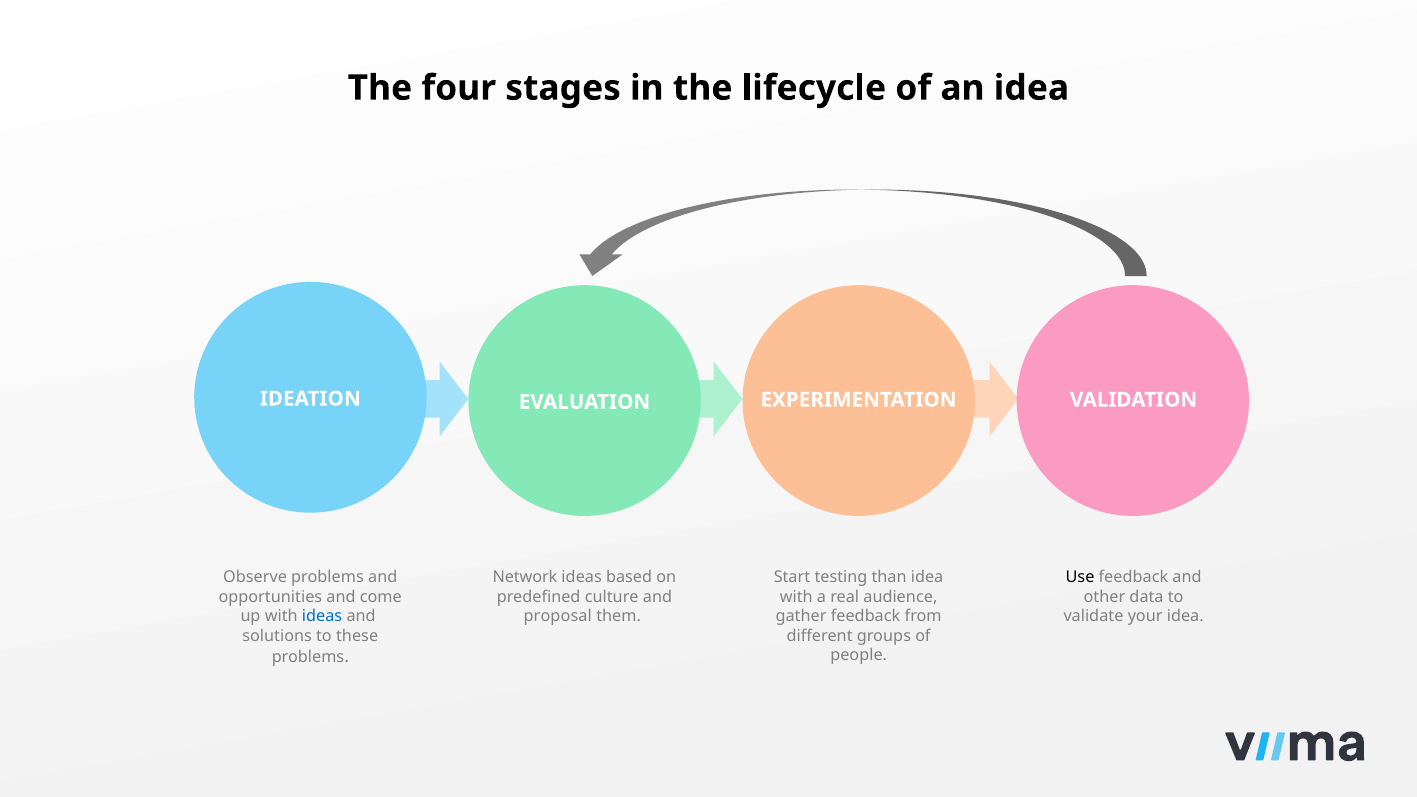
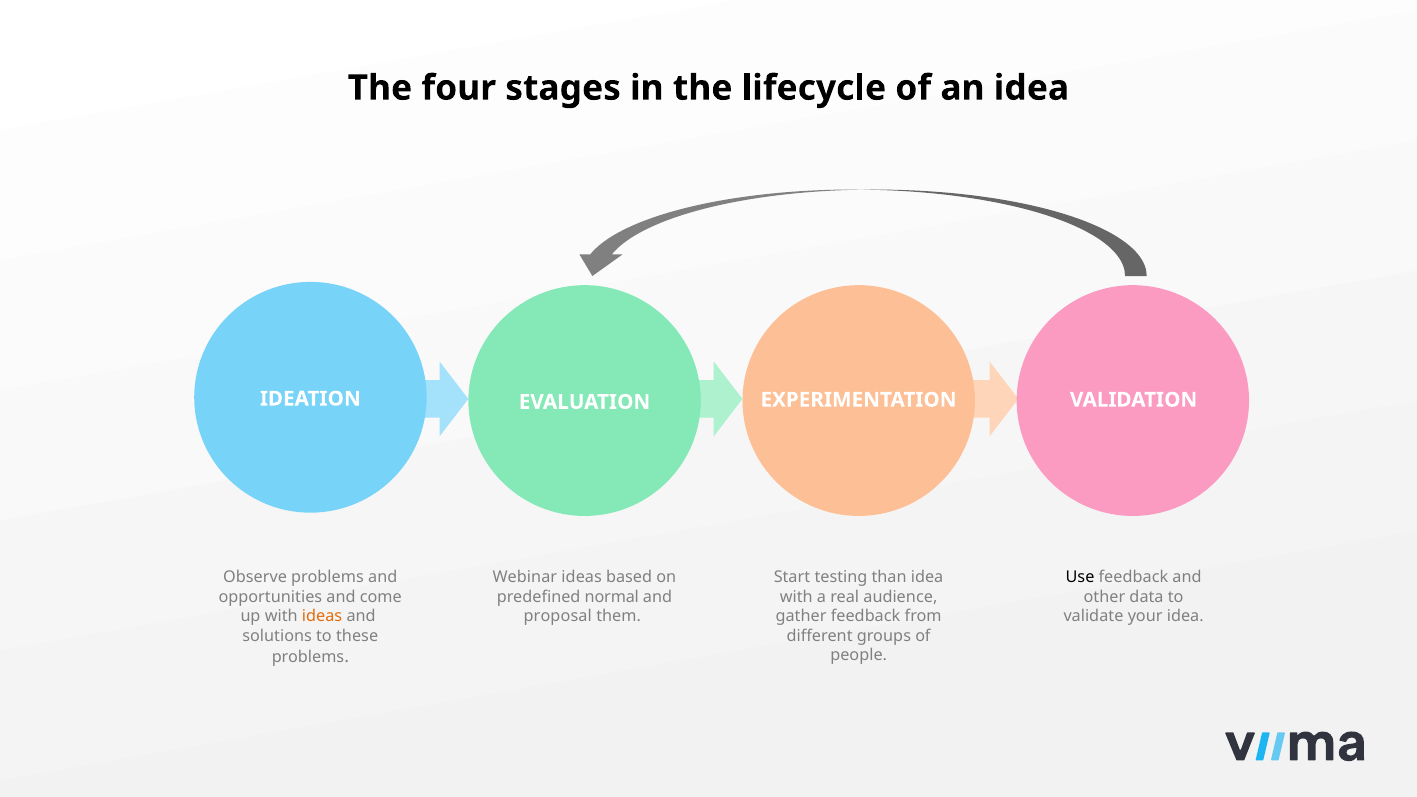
Network: Network -> Webinar (525, 578)
culture: culture -> normal (612, 597)
ideas colour: blue -> orange (322, 617)
